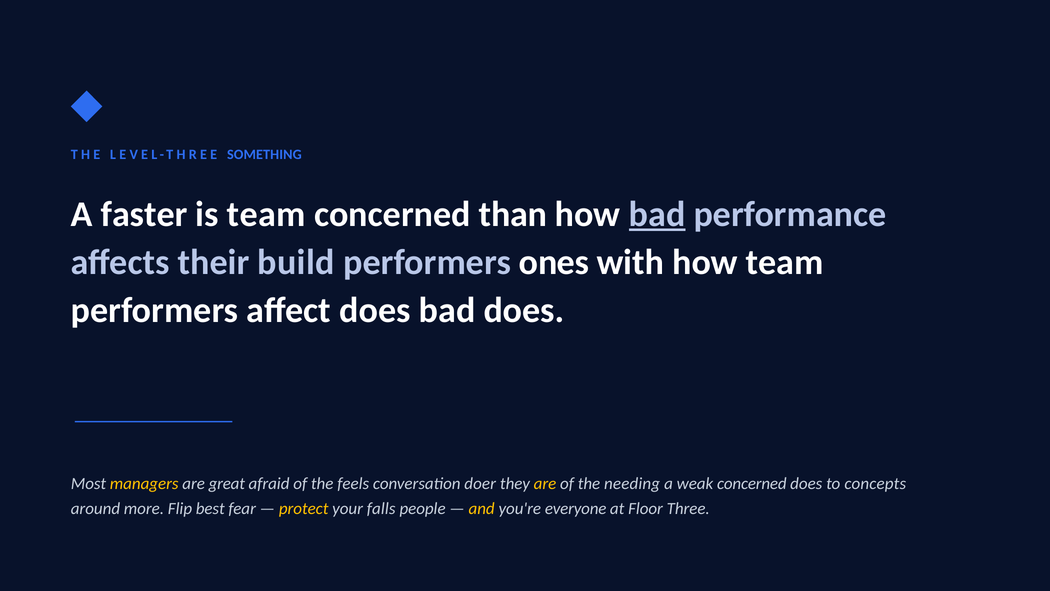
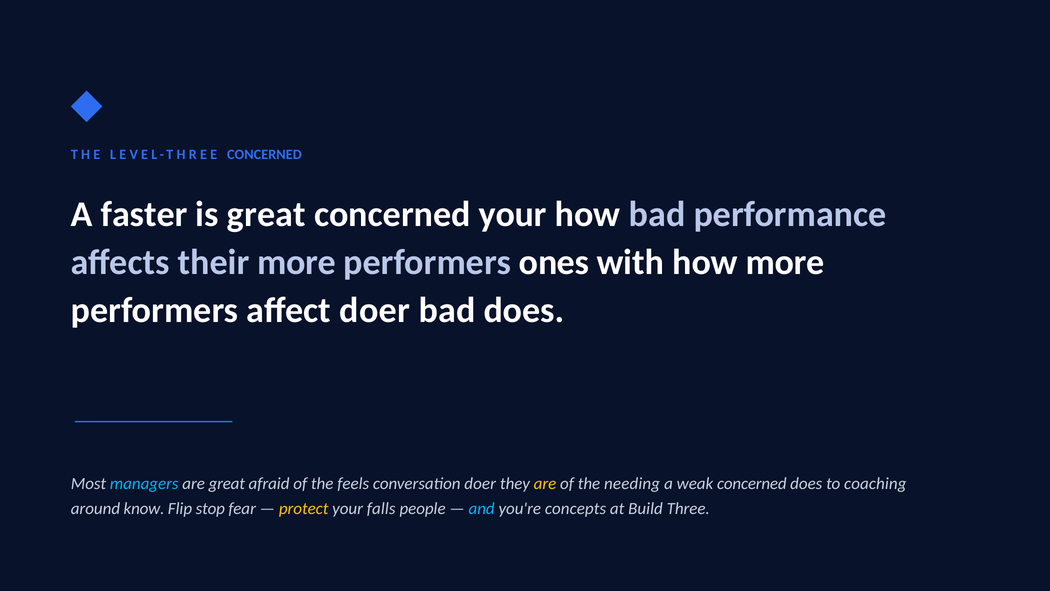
LEVEL-THREE SOMETHING: SOMETHING -> CONCERNED (264, 155)
is team: team -> great (266, 214)
concerned than: than -> your (513, 214)
bad underline: present -> none (657, 214)
their build: build -> more (296, 262)
how team: team -> more (785, 262)
affect does: does -> doer (375, 310)
managers colour: yellow -> light blue (144, 483)
concepts: concepts -> coaching (875, 483)
more: more -> know (144, 508)
best: best -> stop (210, 508)
and colour: yellow -> light blue (482, 508)
everyone: everyone -> concepts (576, 508)
Floor: Floor -> Build (645, 508)
